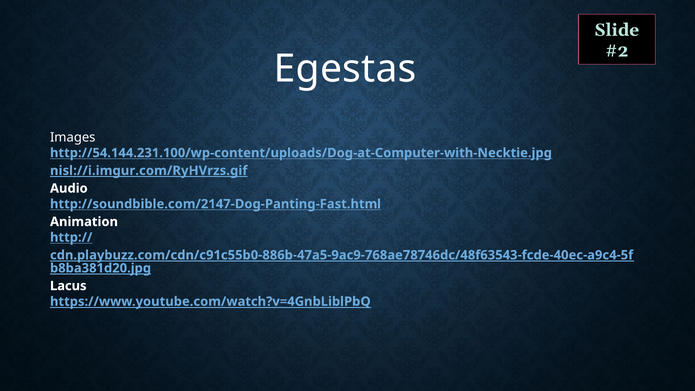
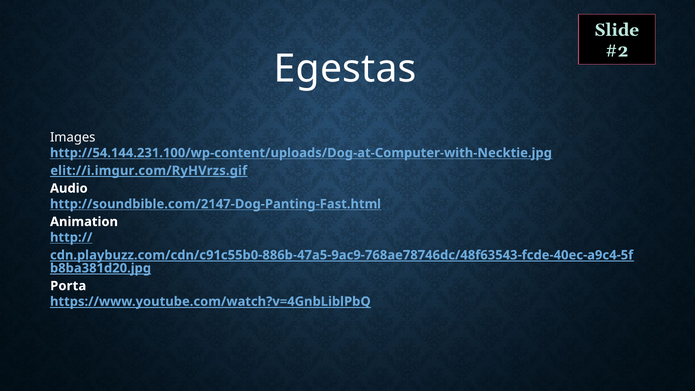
nisl://i.imgur.com/RyHVrzs.gif: nisl://i.imgur.com/RyHVrzs.gif -> elit://i.imgur.com/RyHVrzs.gif (149, 171)
Lacus: Lacus -> Porta (68, 286)
